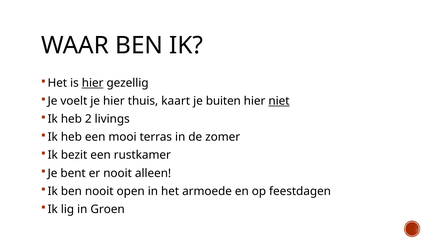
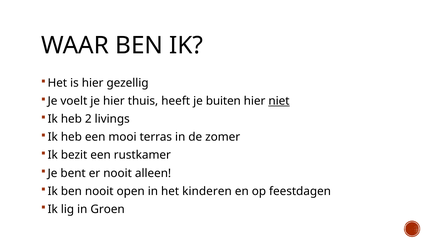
hier underline: present -> none (93, 83)
kaart: kaart -> heeft (176, 101)
armoede: armoede -> kinderen (207, 191)
